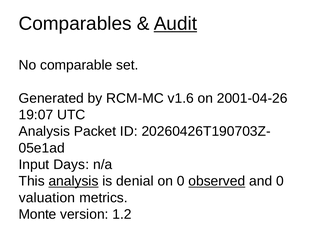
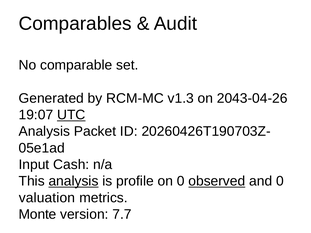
Audit underline: present -> none (175, 24)
v1.6: v1.6 -> v1.3 (181, 98)
2001-04-26: 2001-04-26 -> 2043-04-26 (252, 98)
UTC underline: none -> present (71, 115)
Days: Days -> Cash (71, 165)
denial: denial -> profile (135, 181)
1.2: 1.2 -> 7.7 (122, 215)
